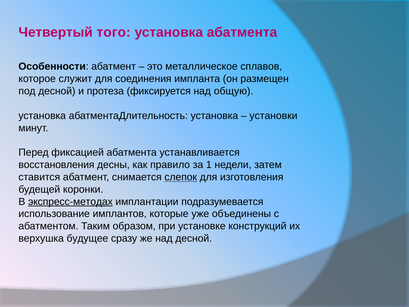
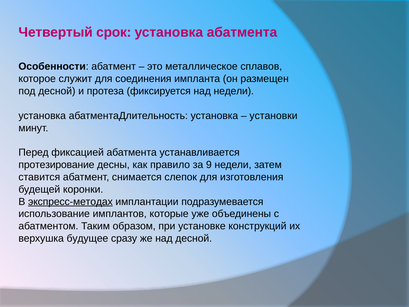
того: того -> срок (114, 32)
над общую: общую -> недели (234, 91)
восстановления: восстановления -> протезирование (56, 165)
1: 1 -> 9 (209, 165)
слепок underline: present -> none (181, 177)
